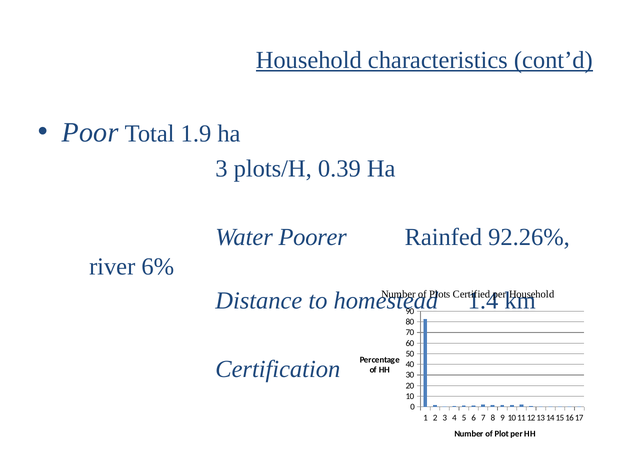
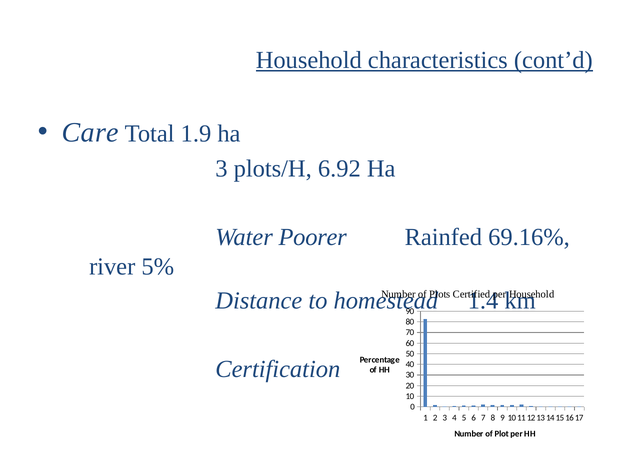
Poor: Poor -> Care (90, 132)
0.39: 0.39 -> 6.92 (339, 169)
92.26%: 92.26% -> 69.16% (529, 237)
6%: 6% -> 5% (158, 267)
